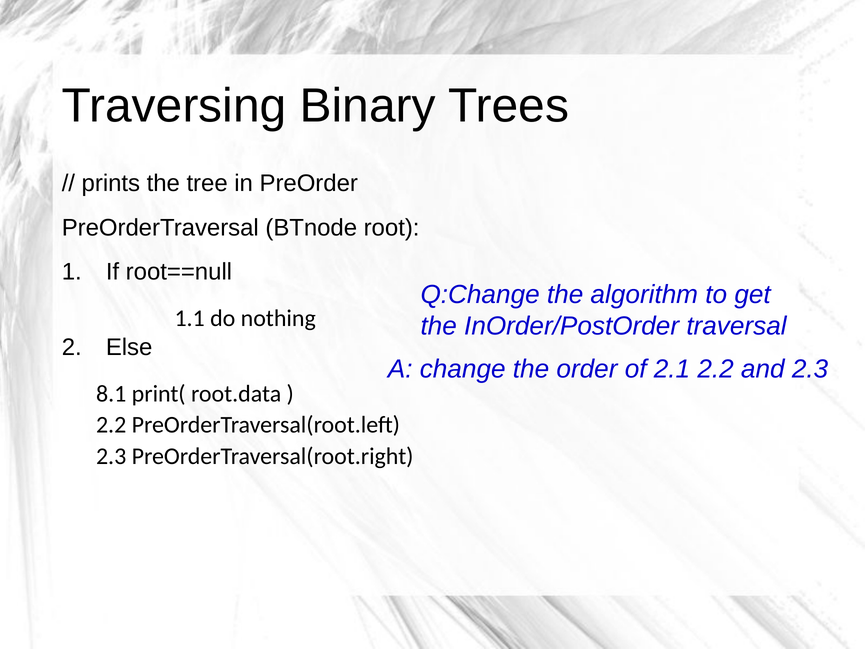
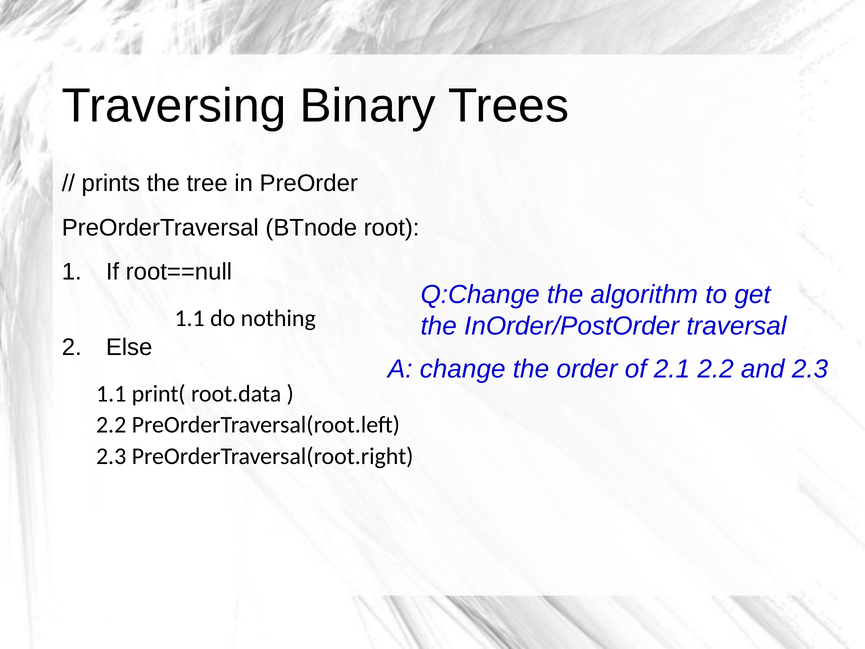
8.1: 8.1 -> 1.1 (111, 393)
